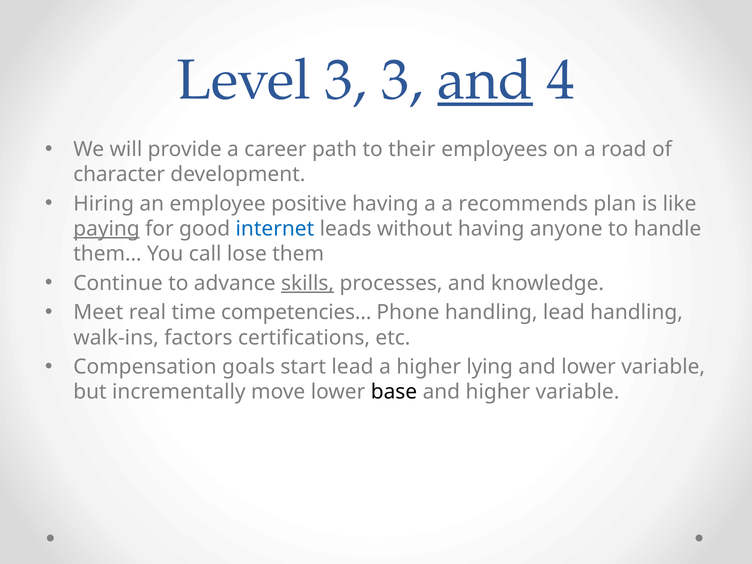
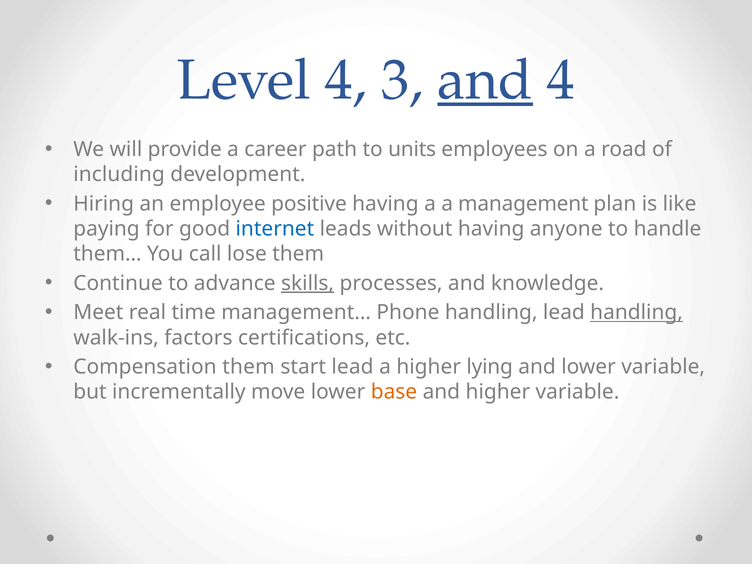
Level 3: 3 -> 4 (346, 80)
their: their -> units (412, 149)
character: character -> including (119, 175)
recommends: recommends -> management (523, 204)
paying underline: present -> none (107, 229)
competencies…: competencies… -> management… (296, 313)
handling underline: none -> present (637, 313)
Compensation goals: goals -> them (248, 367)
base colour: black -> orange (394, 392)
